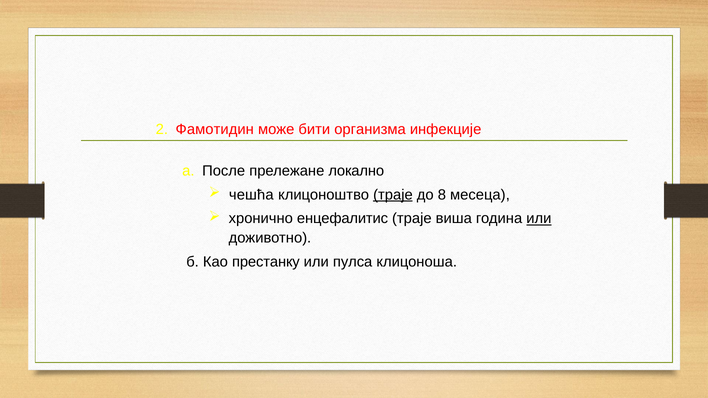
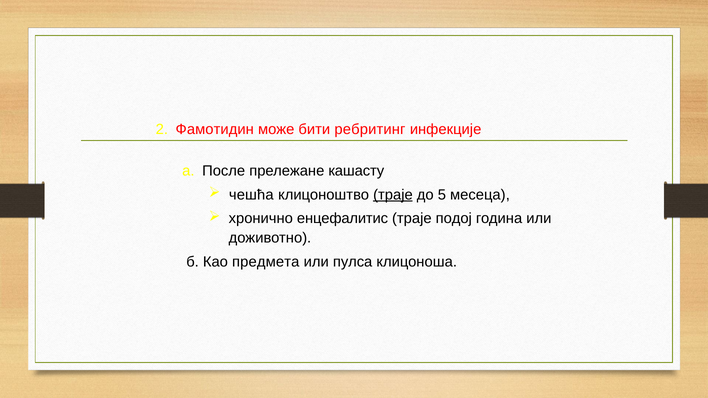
организма: организма -> ребритинг (370, 129)
локално: локално -> кашасту (356, 171)
8: 8 -> 5 (442, 195)
виша: виша -> подој (454, 219)
или underline: present -> none (539, 219)
престанку: престанку -> предмета (266, 262)
